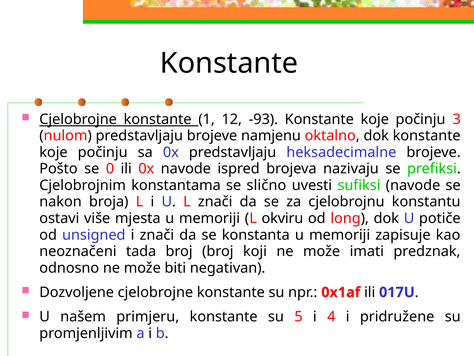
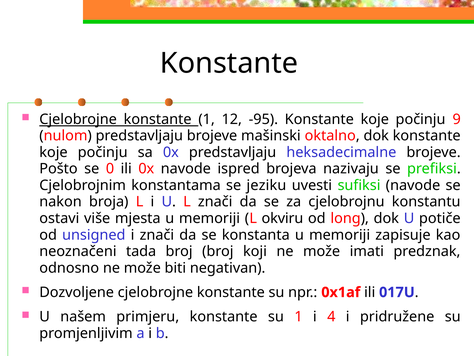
-93: -93 -> -95 (263, 119)
3: 3 -> 9 (457, 119)
namjenu: namjenu -> mašinski (271, 136)
slično: slično -> jeziku (266, 185)
su 5: 5 -> 1 (298, 316)
